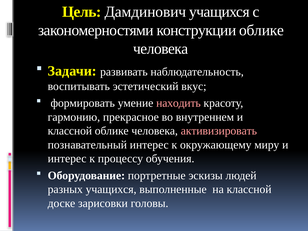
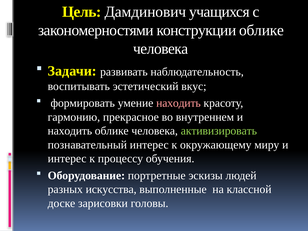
классной: классной -> находить (70, 131)
активизировать colour: pink -> light green (219, 131)
разных учащихся: учащихся -> искусства (111, 189)
